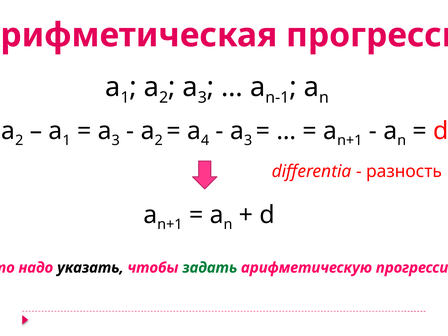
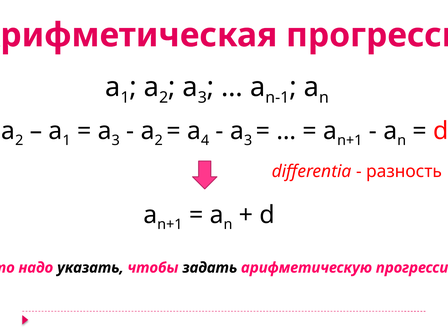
задать colour: green -> black (210, 268)
